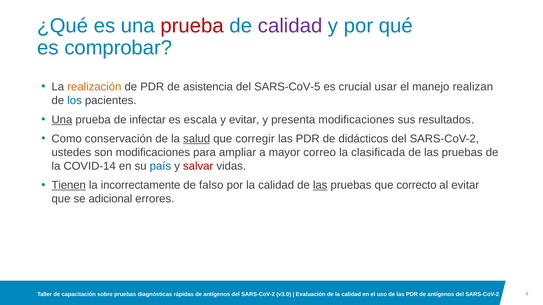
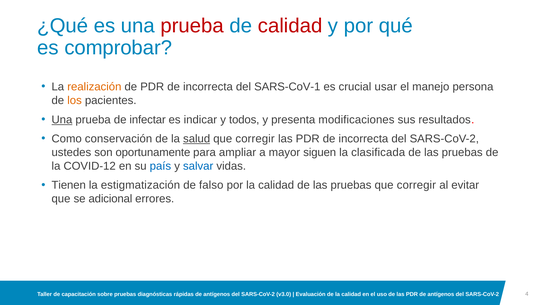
calidad colour: purple -> red (290, 26)
de PDR de asistencia: asistencia -> incorrecta (208, 87)
SARS-CoV-5: SARS-CoV-5 -> SARS-CoV-1 (287, 87)
realizan: realizan -> persona (473, 87)
los colour: blue -> orange (75, 101)
escala: escala -> indicar (200, 120)
y evitar: evitar -> todos (244, 120)
las PDR de didácticos: didácticos -> incorrecta (363, 139)
son modificaciones: modificaciones -> oportunamente (153, 153)
correo: correo -> siguen (320, 153)
COVID-14: COVID-14 -> COVID-12 (90, 166)
salvar colour: red -> blue (198, 166)
Tienen underline: present -> none (69, 186)
incorrectamente: incorrectamente -> estigmatización (140, 186)
las underline: present -> none (320, 186)
pruebas que correcto: correcto -> corregir (416, 186)
